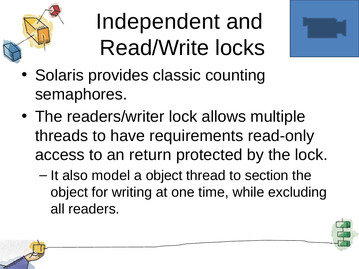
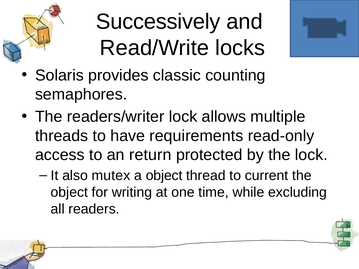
Independent: Independent -> Successively (158, 22)
model: model -> mutex (111, 176)
section: section -> current (267, 176)
